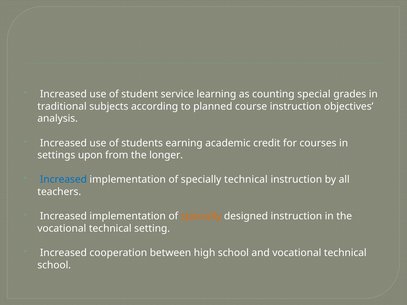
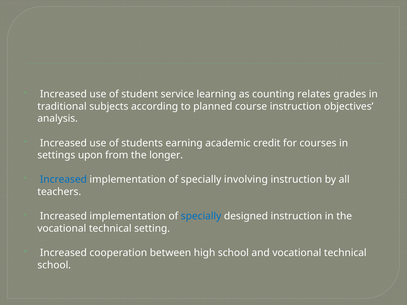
special: special -> relates (314, 94)
specially technical: technical -> involving (246, 180)
specially colour: orange -> blue (201, 216)
